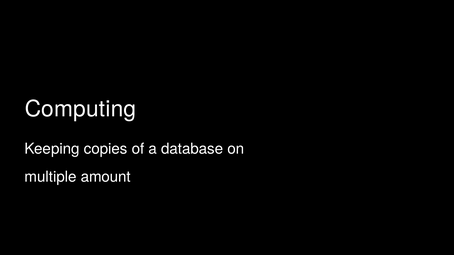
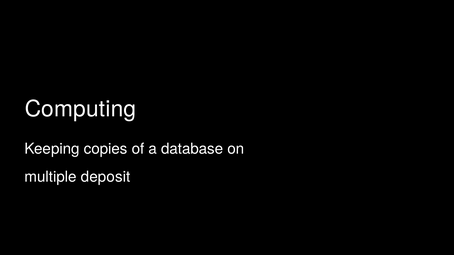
amount: amount -> deposit (106, 177)
